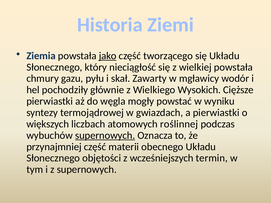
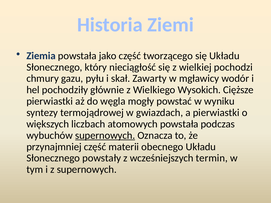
jako underline: present -> none (108, 56)
wielkiej powstała: powstała -> pochodzi (233, 67)
atomowych roślinnej: roślinnej -> powstała (179, 124)
objętości: objętości -> powstały (102, 158)
